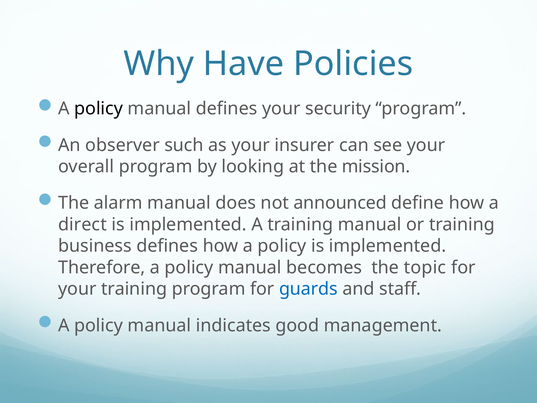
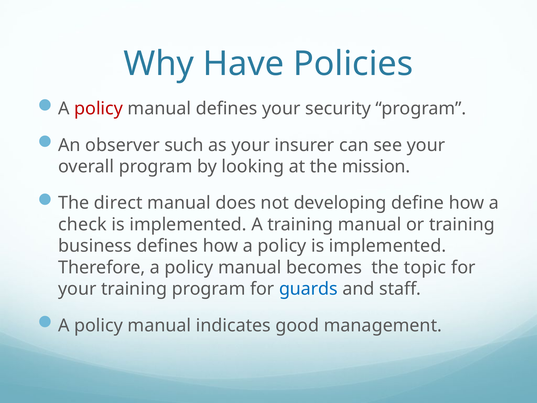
policy colour: black -> red (99, 109)
alarm: alarm -> direct (118, 203)
announced: announced -> developing (340, 203)
direct: direct -> check (82, 224)
